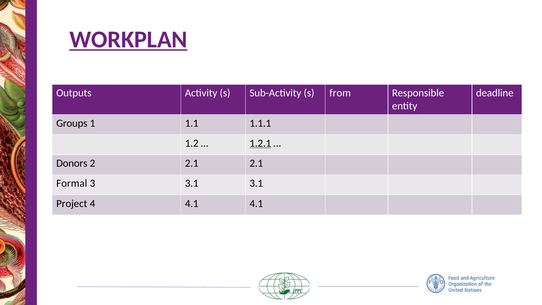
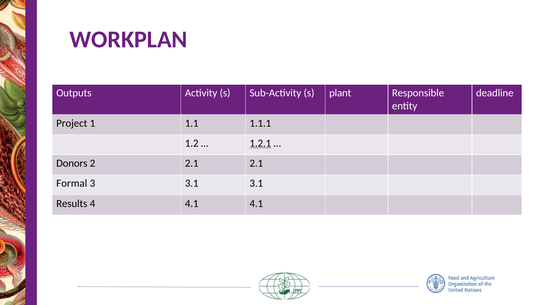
WORKPLAN underline: present -> none (128, 40)
from: from -> plant (340, 93)
Groups: Groups -> Project (72, 123)
Project: Project -> Results (72, 203)
